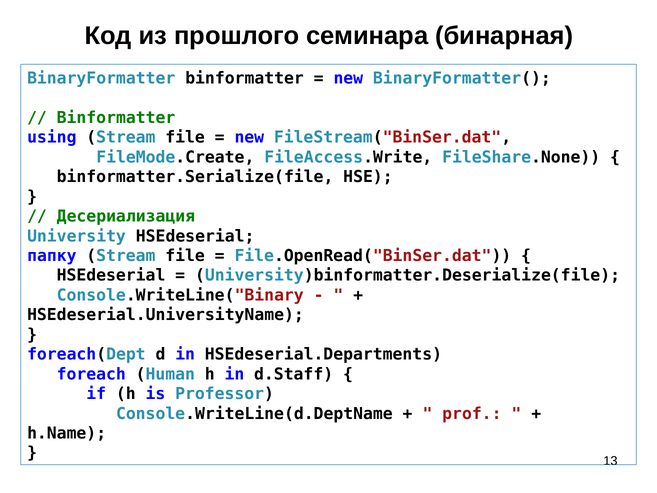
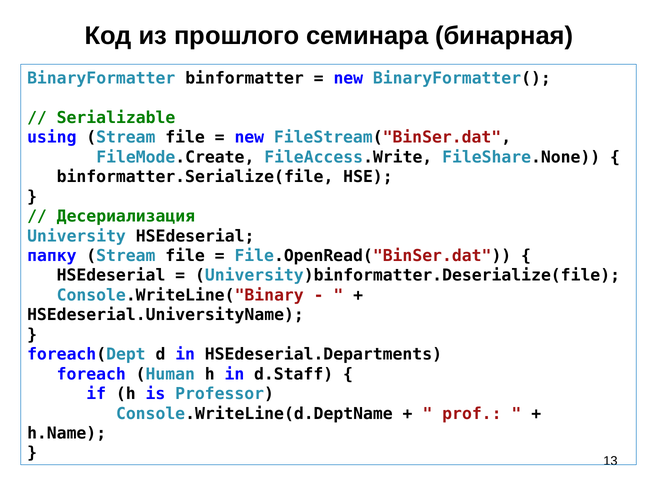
Binformatter: Binformatter -> Serializable (116, 118)
